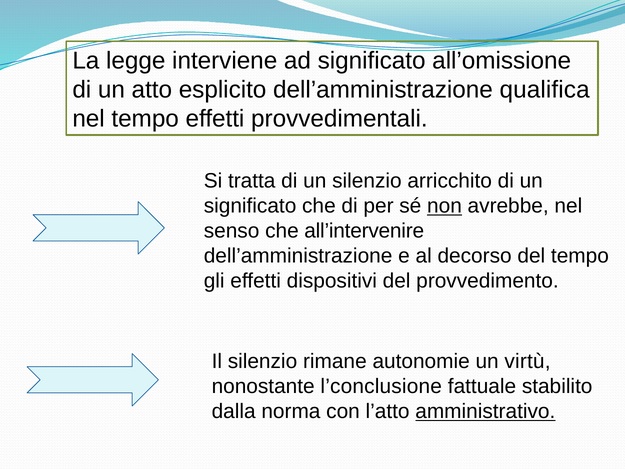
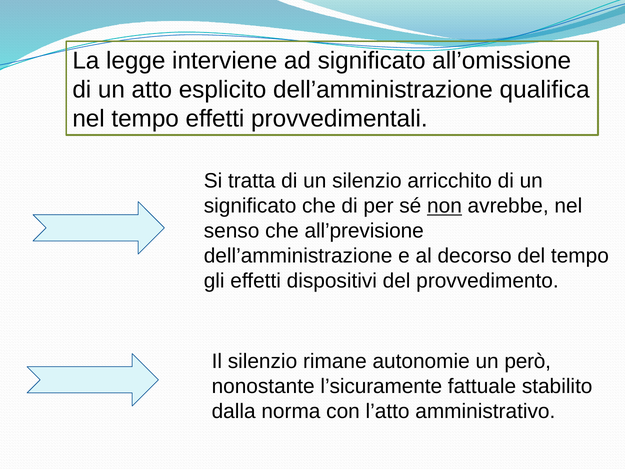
all’intervenire: all’intervenire -> all’previsione (364, 231)
virtù: virtù -> però (528, 361)
l’conclusione: l’conclusione -> l’sicuramente (381, 386)
amministrativo underline: present -> none (485, 411)
